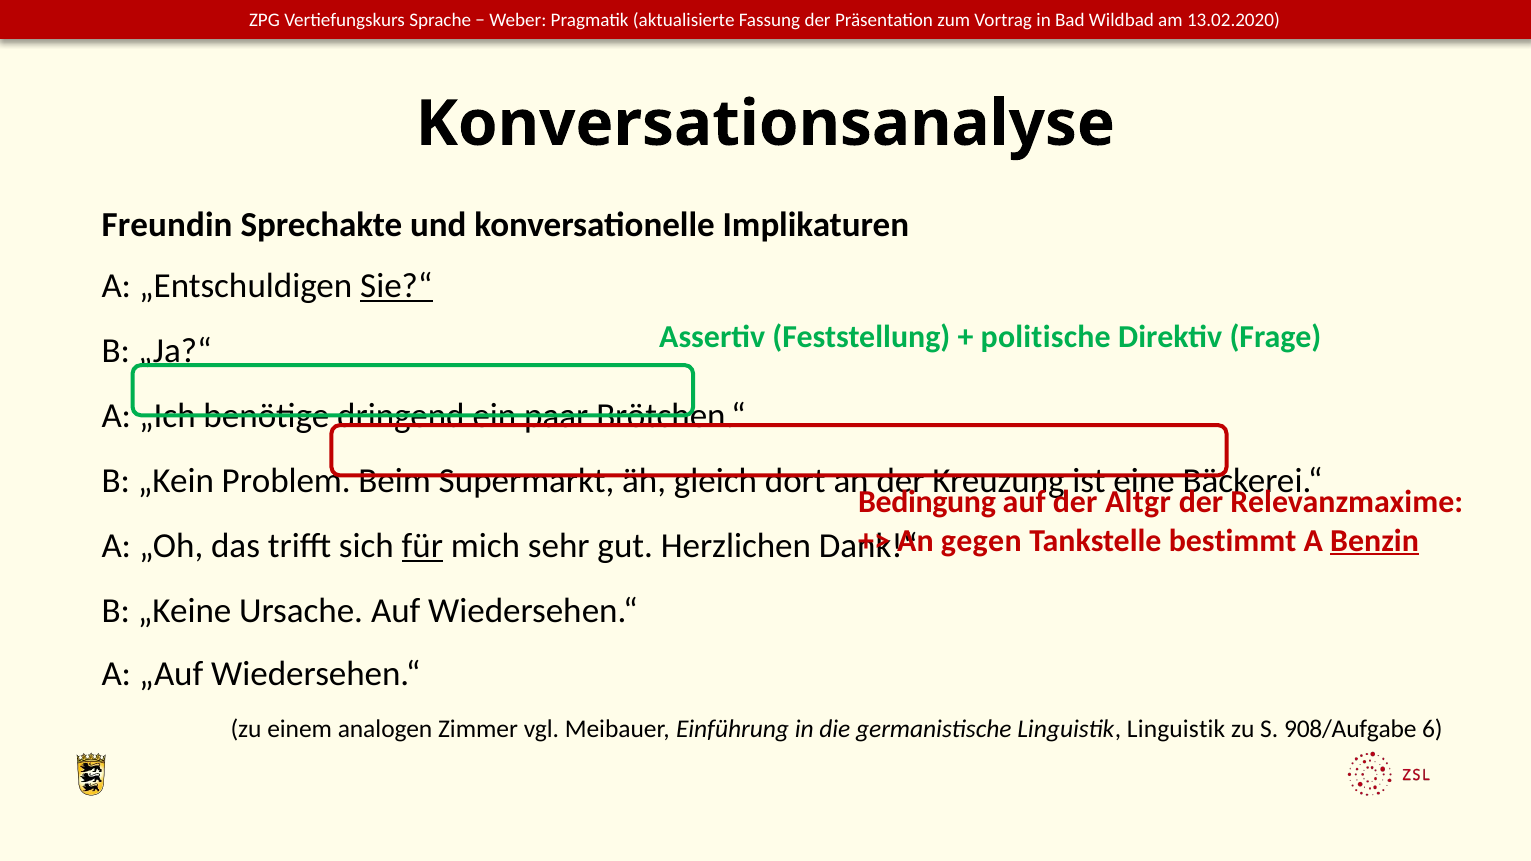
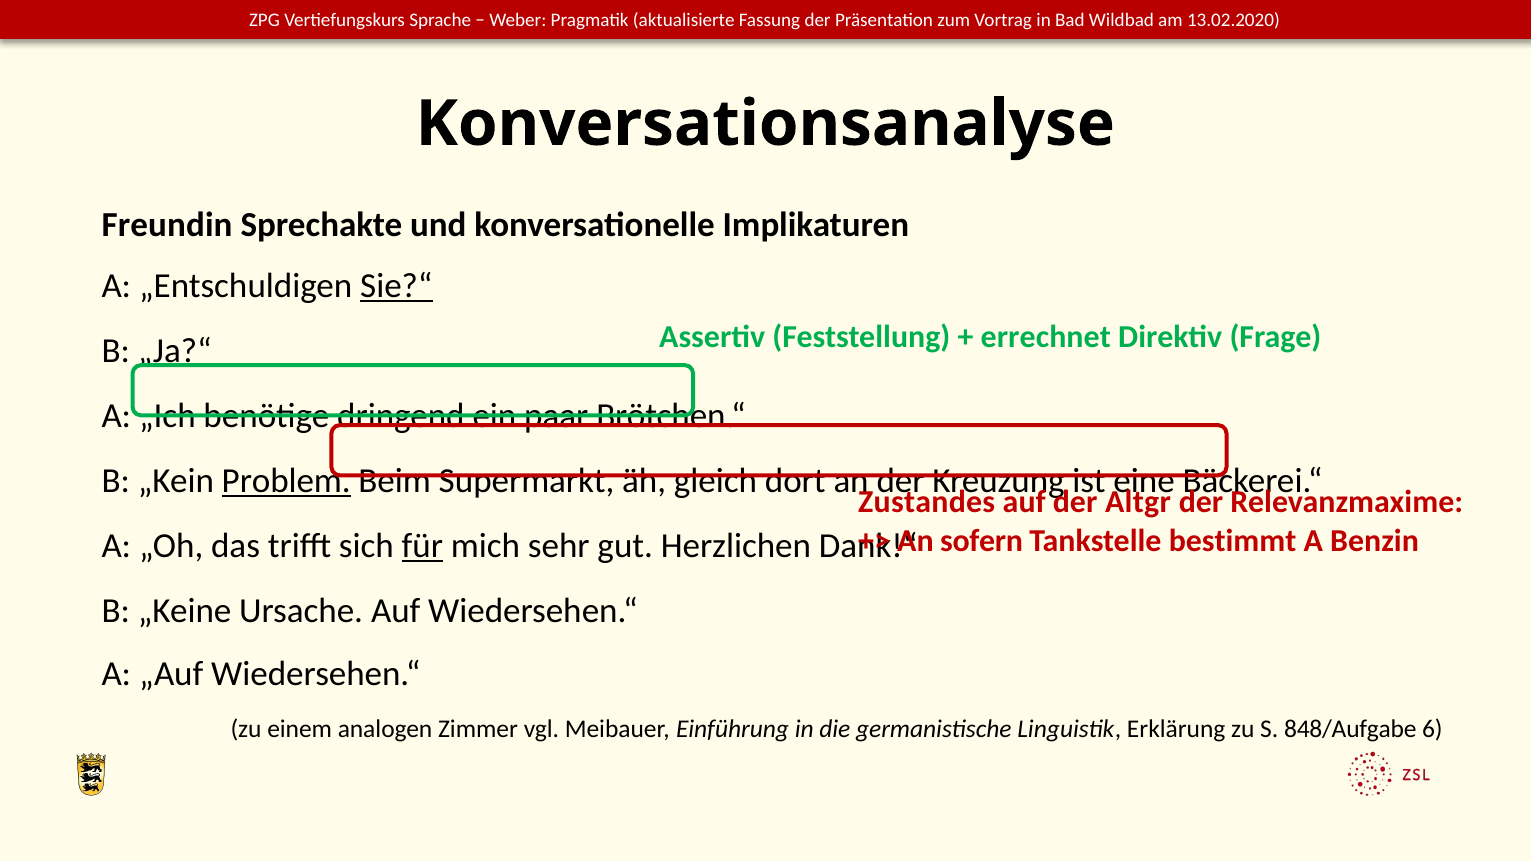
politische: politische -> errechnet (1046, 337)
Problem underline: none -> present (286, 481)
Bedingung: Bedingung -> Zustandes (927, 502)
gegen: gegen -> sofern (982, 541)
Benzin underline: present -> none (1375, 541)
Linguistik Linguistik: Linguistik -> Erklärung (1176, 730)
908/Aufgabe: 908/Aufgabe -> 848/Aufgabe (1350, 730)
